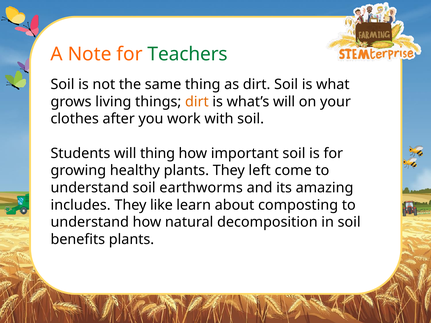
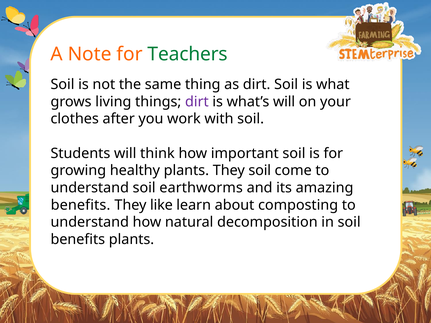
dirt colour: orange -> purple (197, 102)
will thing: thing -> think (157, 153)
They left: left -> soil (260, 171)
includes: includes -> benefits (81, 205)
